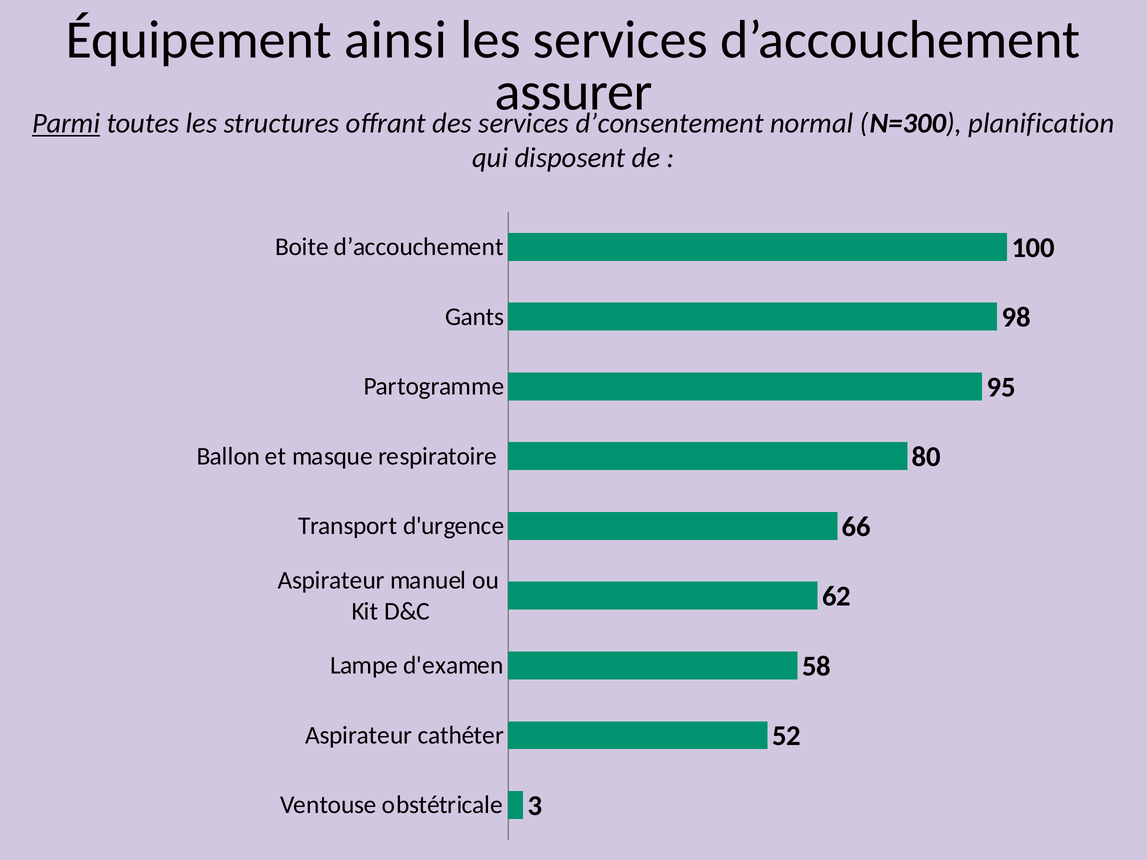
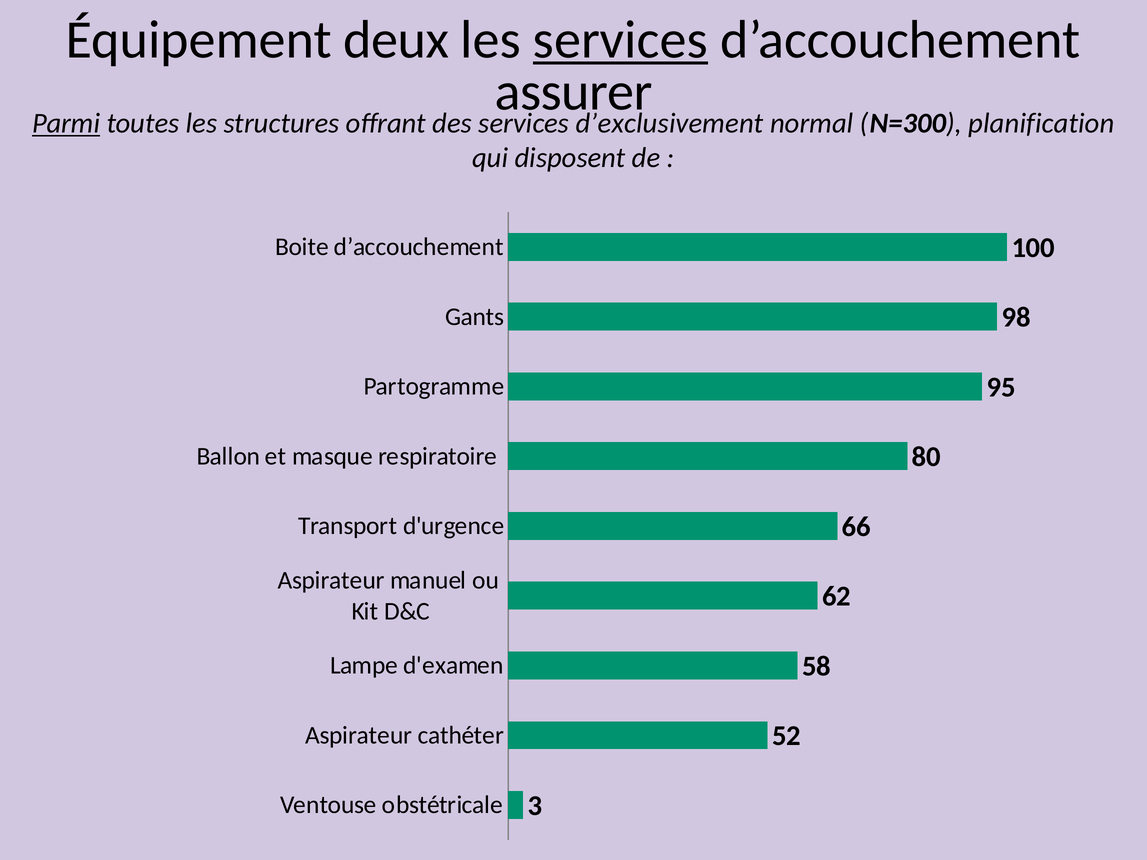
ainsi: ainsi -> deux (396, 40)
services underline: none -> present (620, 40)
d’consentement: d’consentement -> d’exclusivement (670, 124)
